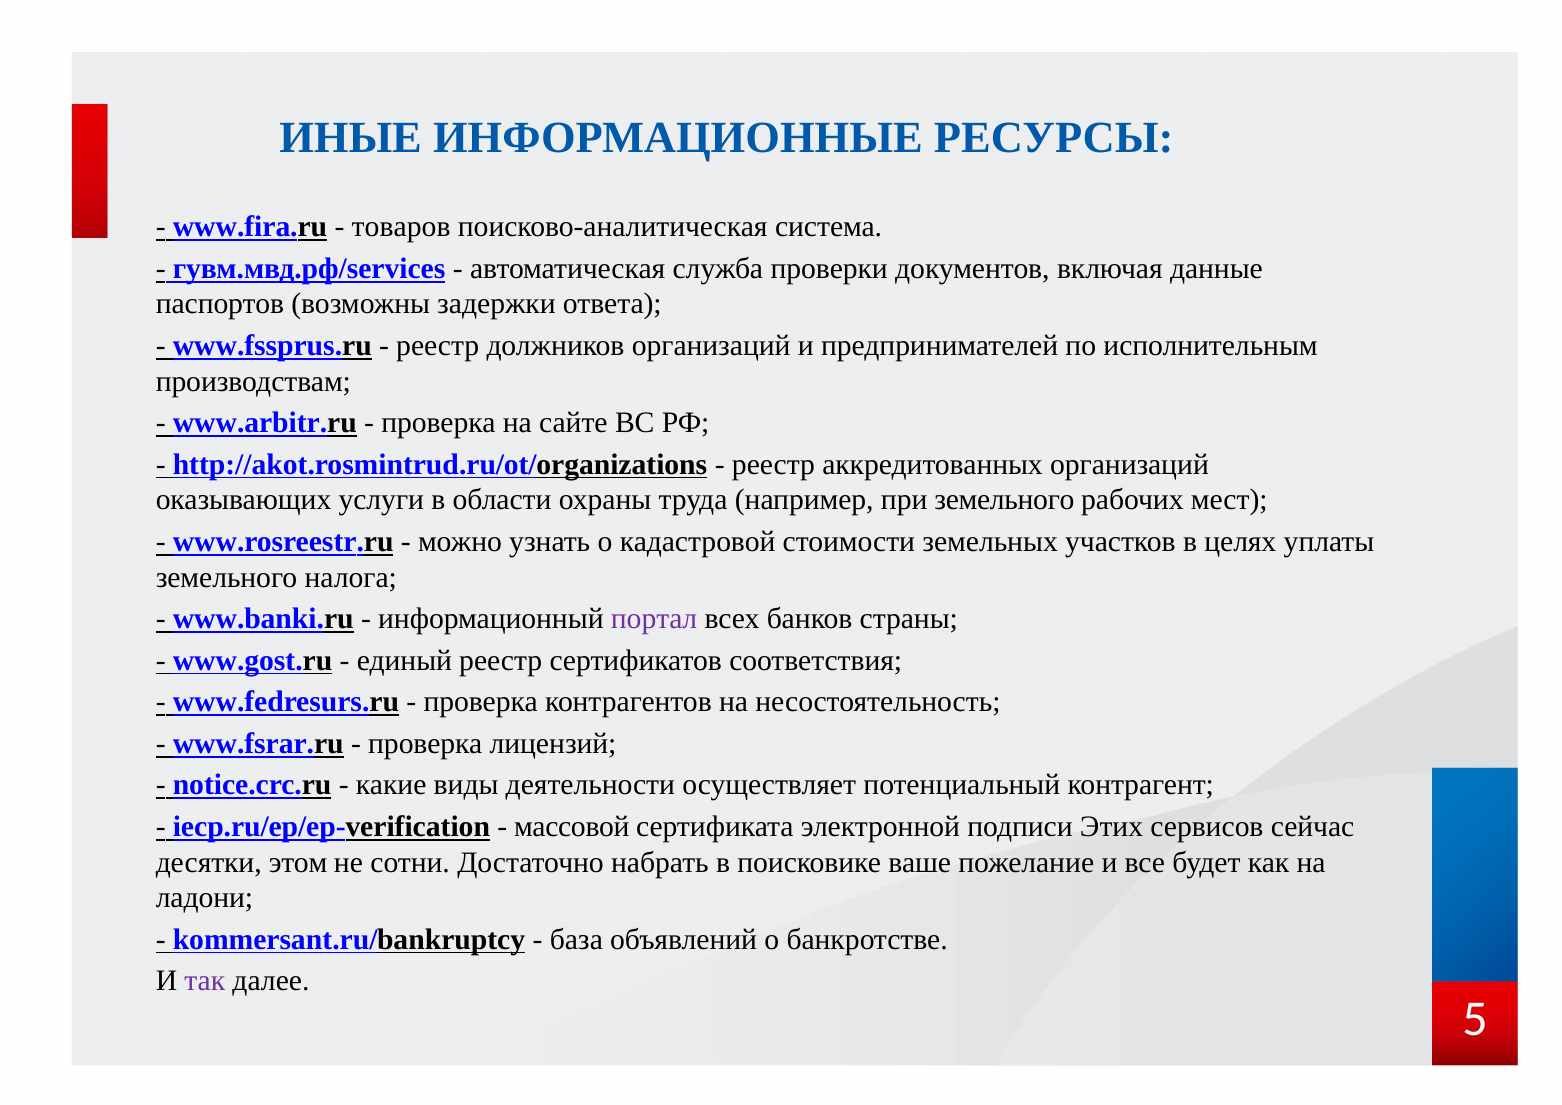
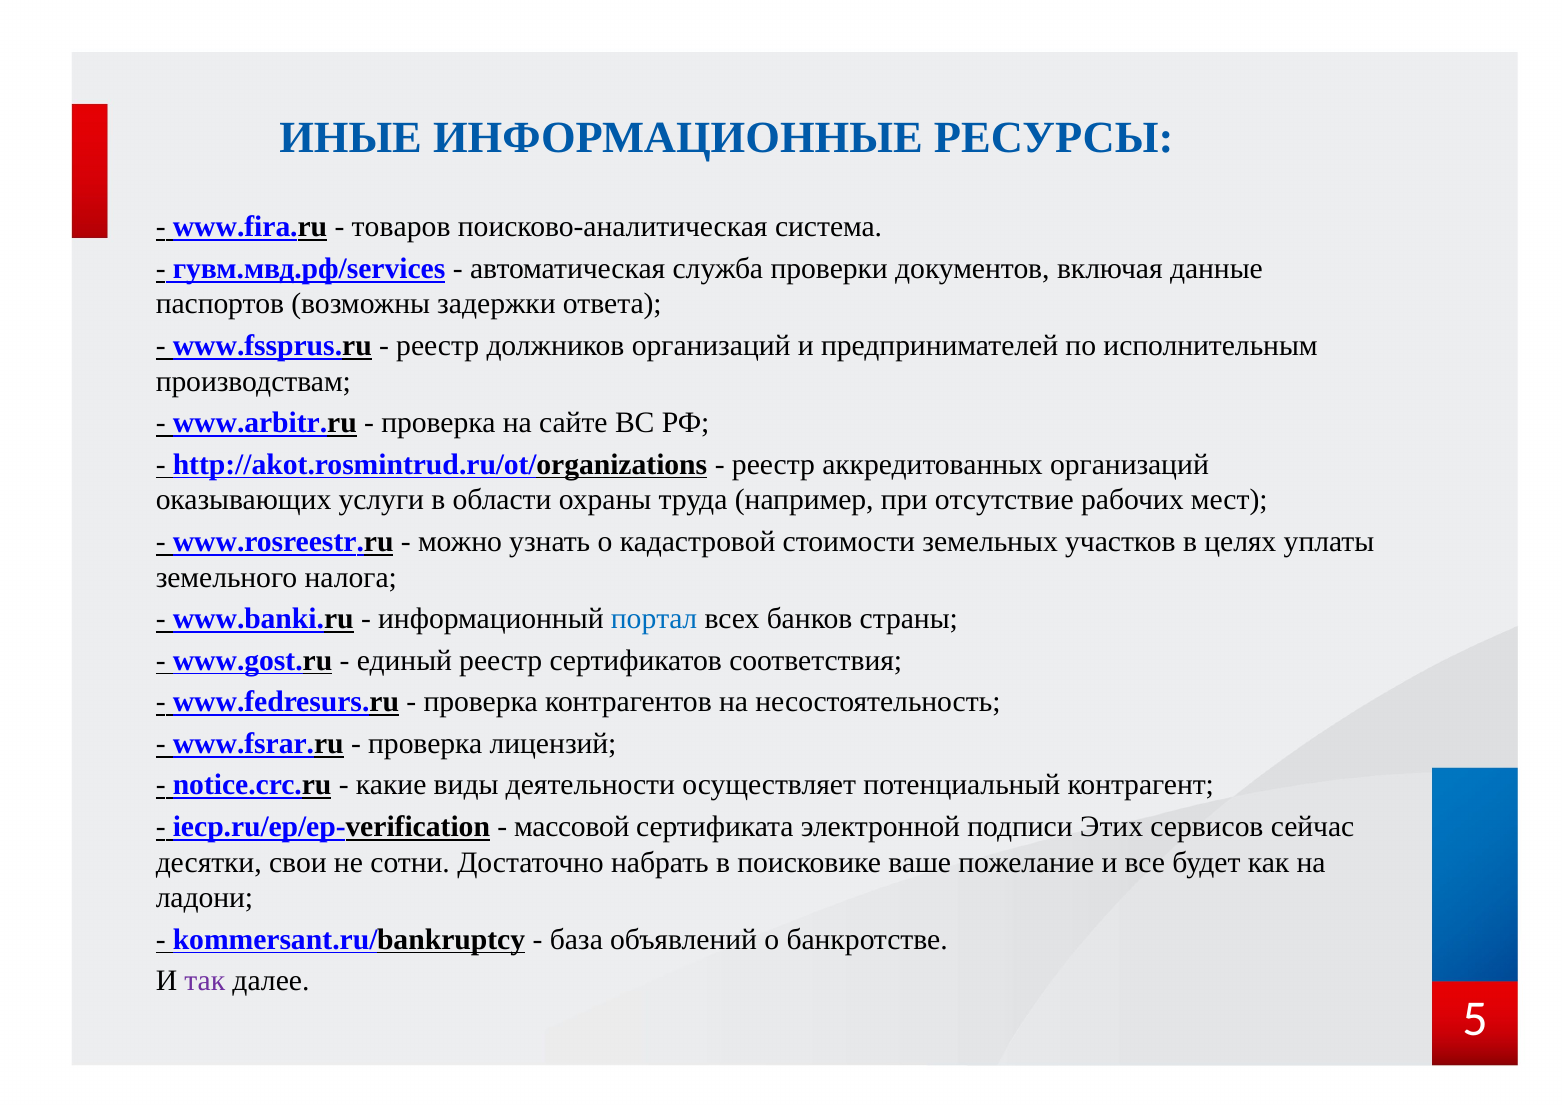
при земельного: земельного -> отсутствие (1004, 500)
портал colour: purple -> blue (654, 619)
этом: этом -> свои (298, 862)
